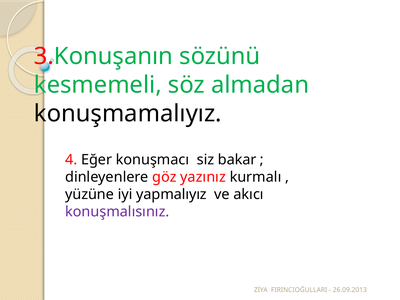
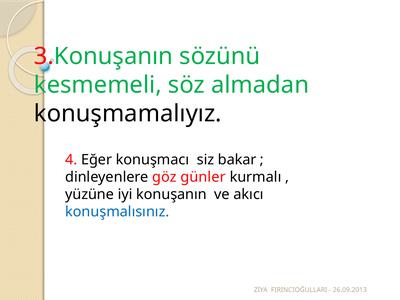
yazınız: yazınız -> günler (203, 177)
yapmalıyız: yapmalıyız -> konuşanın (172, 194)
konuşmalısınız colour: purple -> blue (117, 212)
